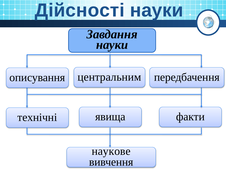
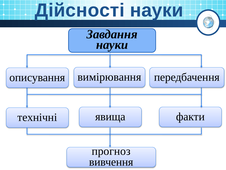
центральним: центральним -> вимірювання (109, 77)
наукове: наукове -> прогноз (111, 151)
